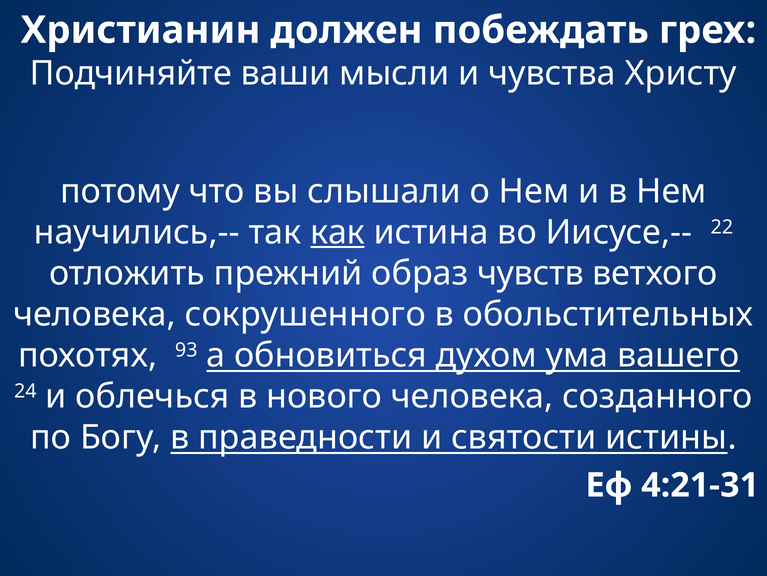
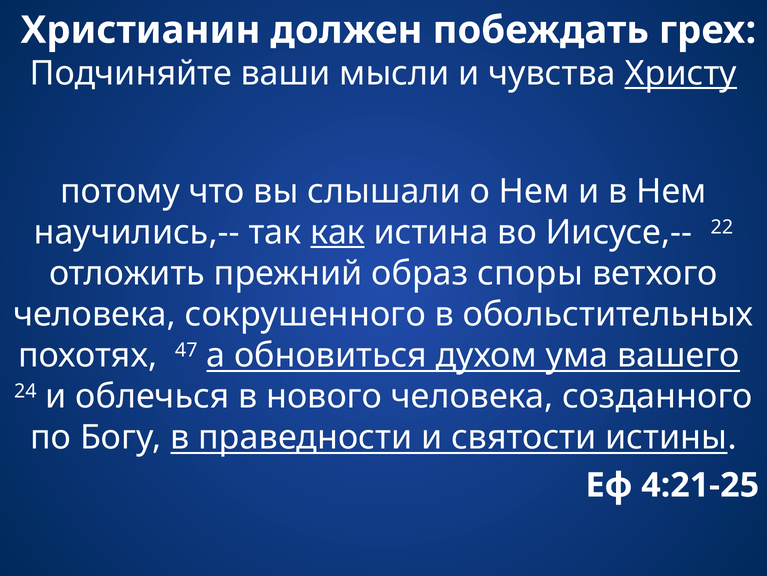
Христу underline: none -> present (681, 73)
чувств: чувств -> споры (530, 273)
93: 93 -> 47 (186, 350)
4:21-31: 4:21-31 -> 4:21-25 (700, 485)
